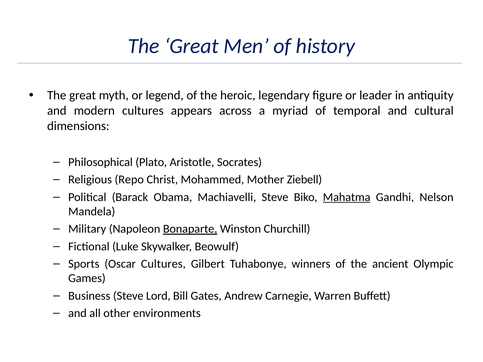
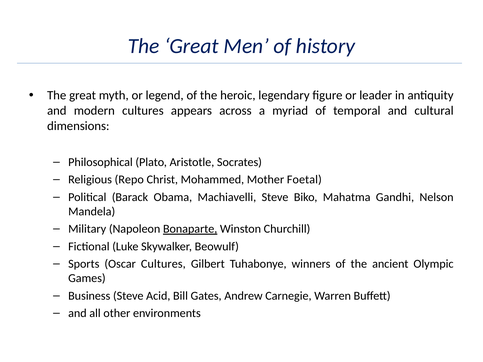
Ziebell: Ziebell -> Foetal (304, 180)
Mahatma underline: present -> none (347, 197)
Lord: Lord -> Acid (158, 296)
